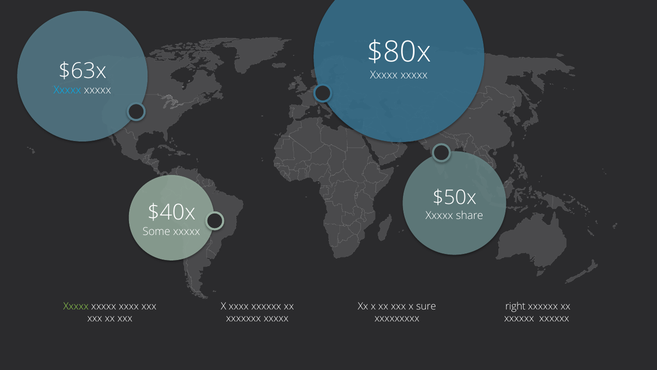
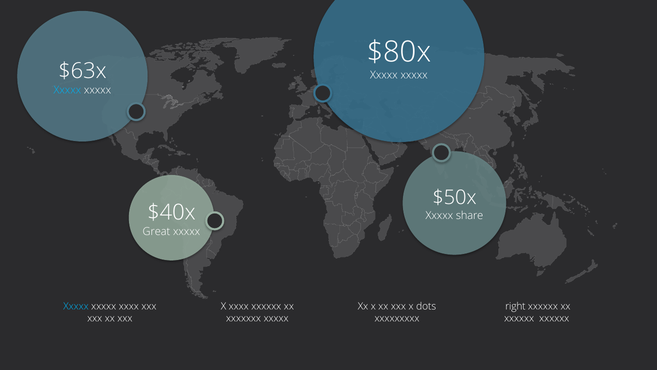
Some: Some -> Great (156, 231)
Xxxxx colour: light green -> light blue (76, 306)
sure: sure -> dots (426, 306)
